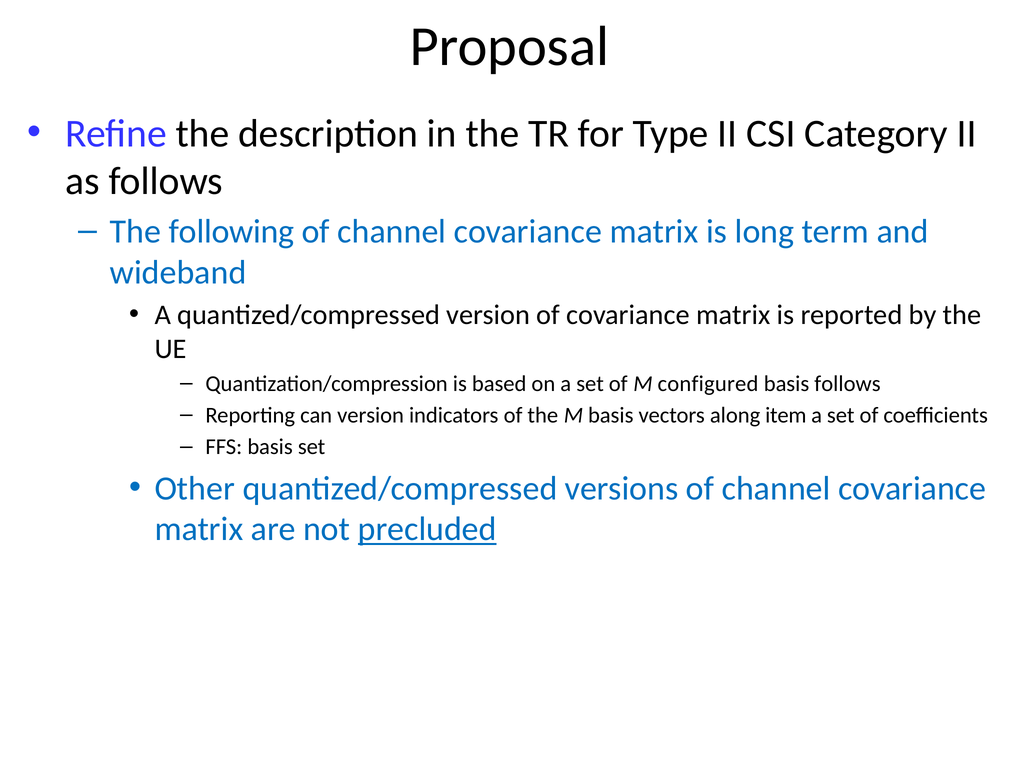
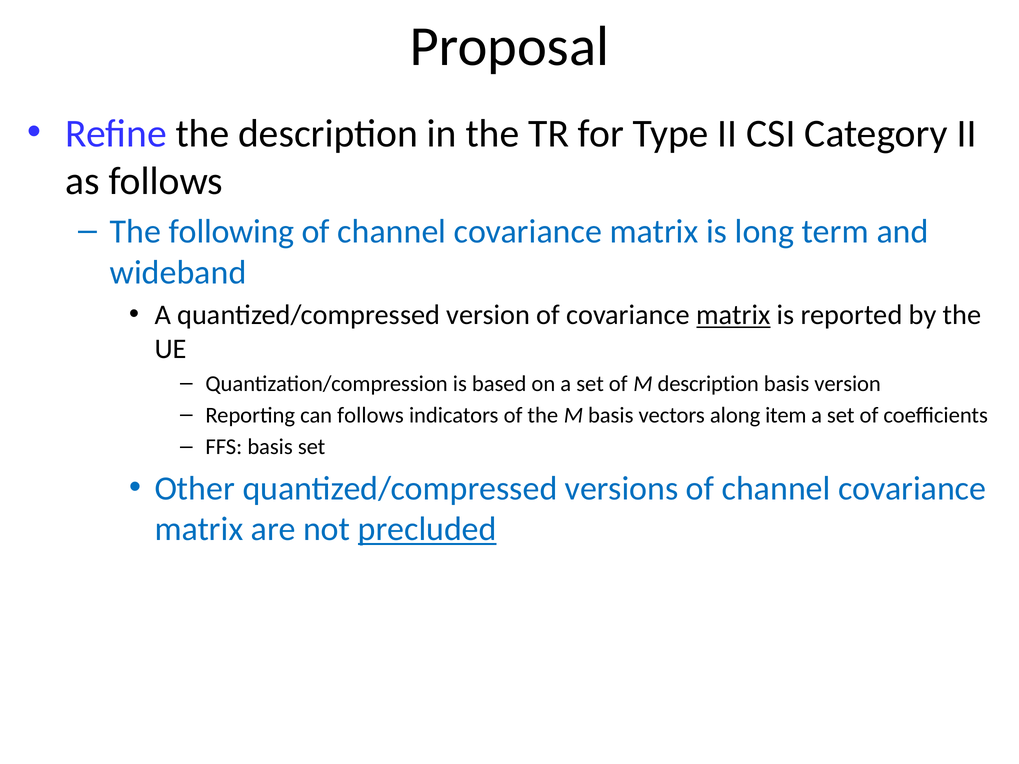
matrix underline: none -> present (733, 315)
M configured: configured -> description (708, 384)
basis follows: follows -> version (848, 384)
can version: version -> follows (370, 415)
